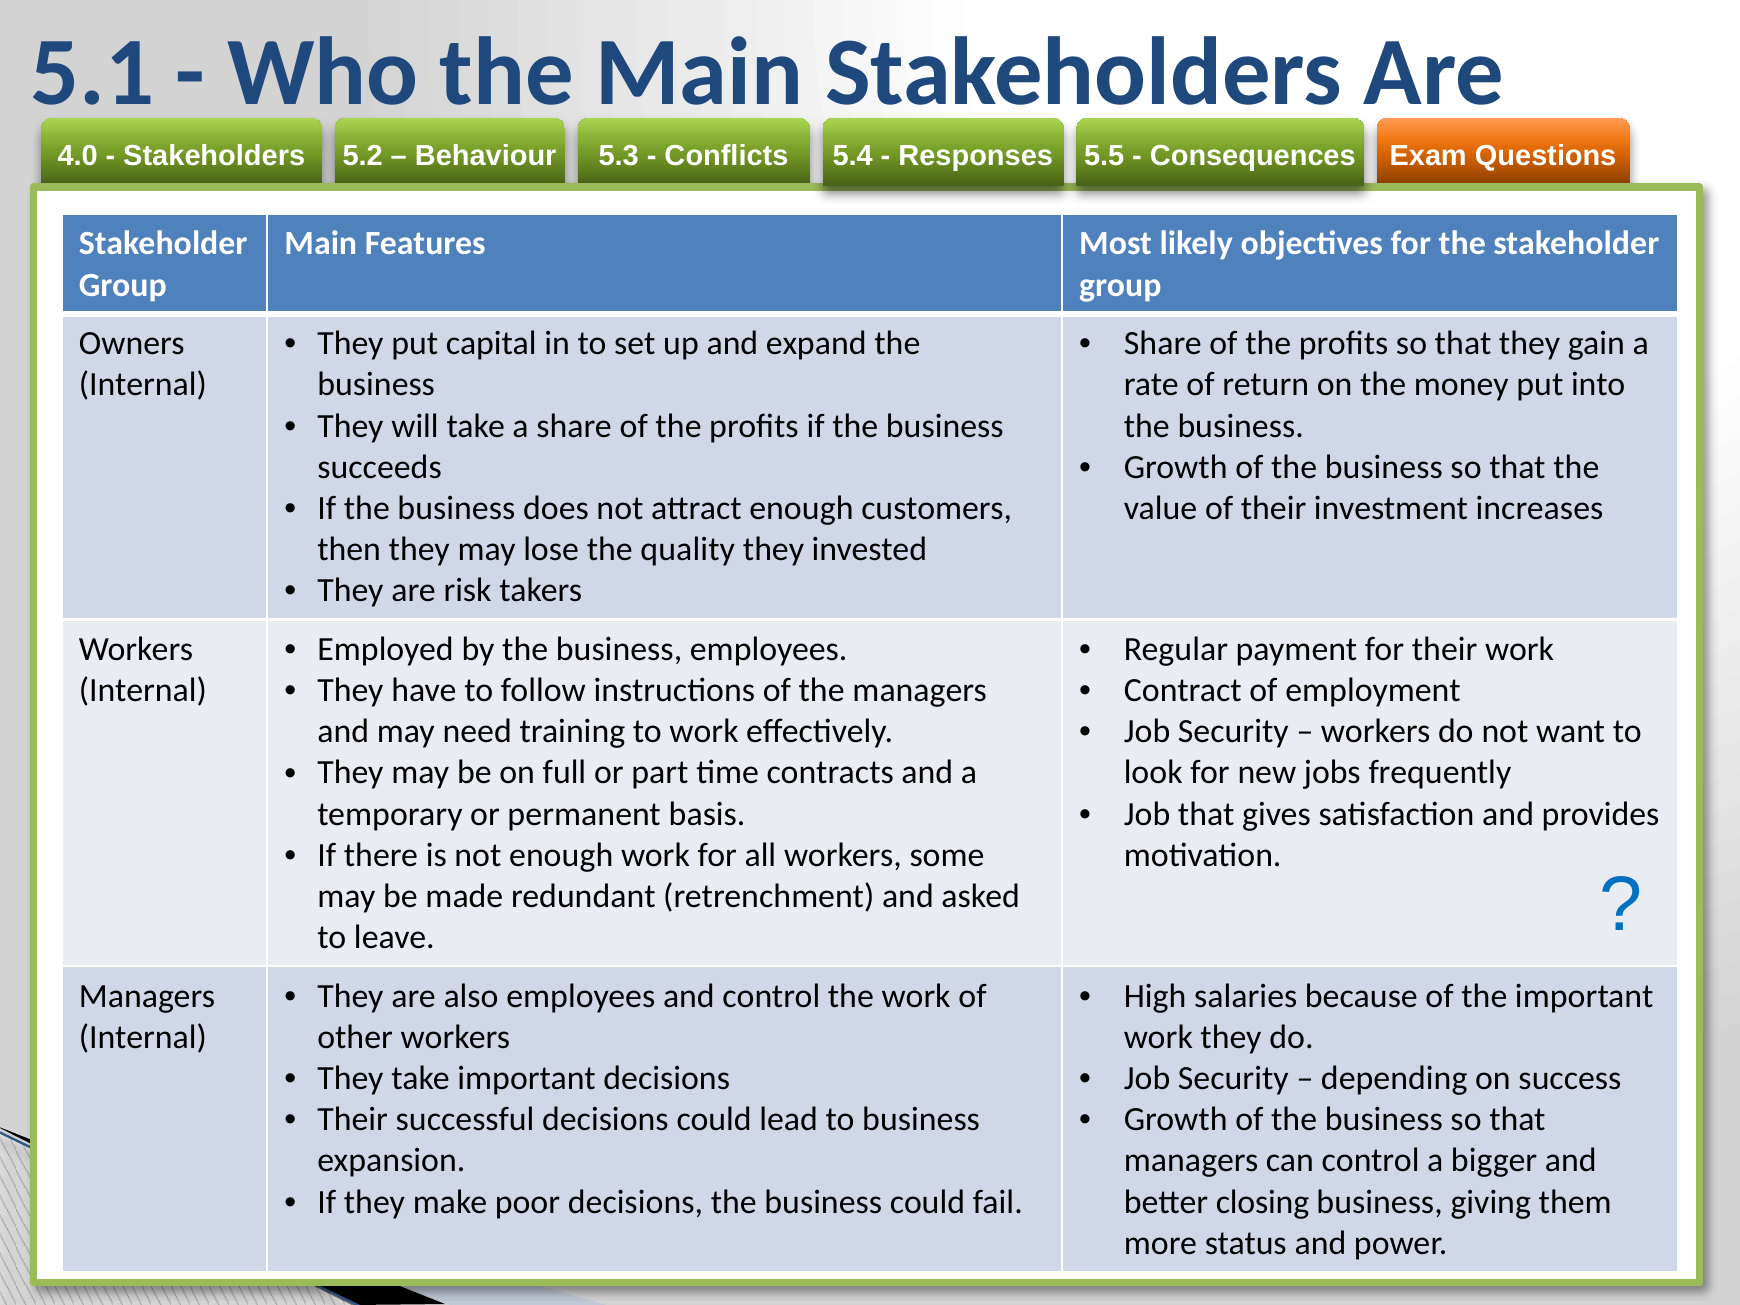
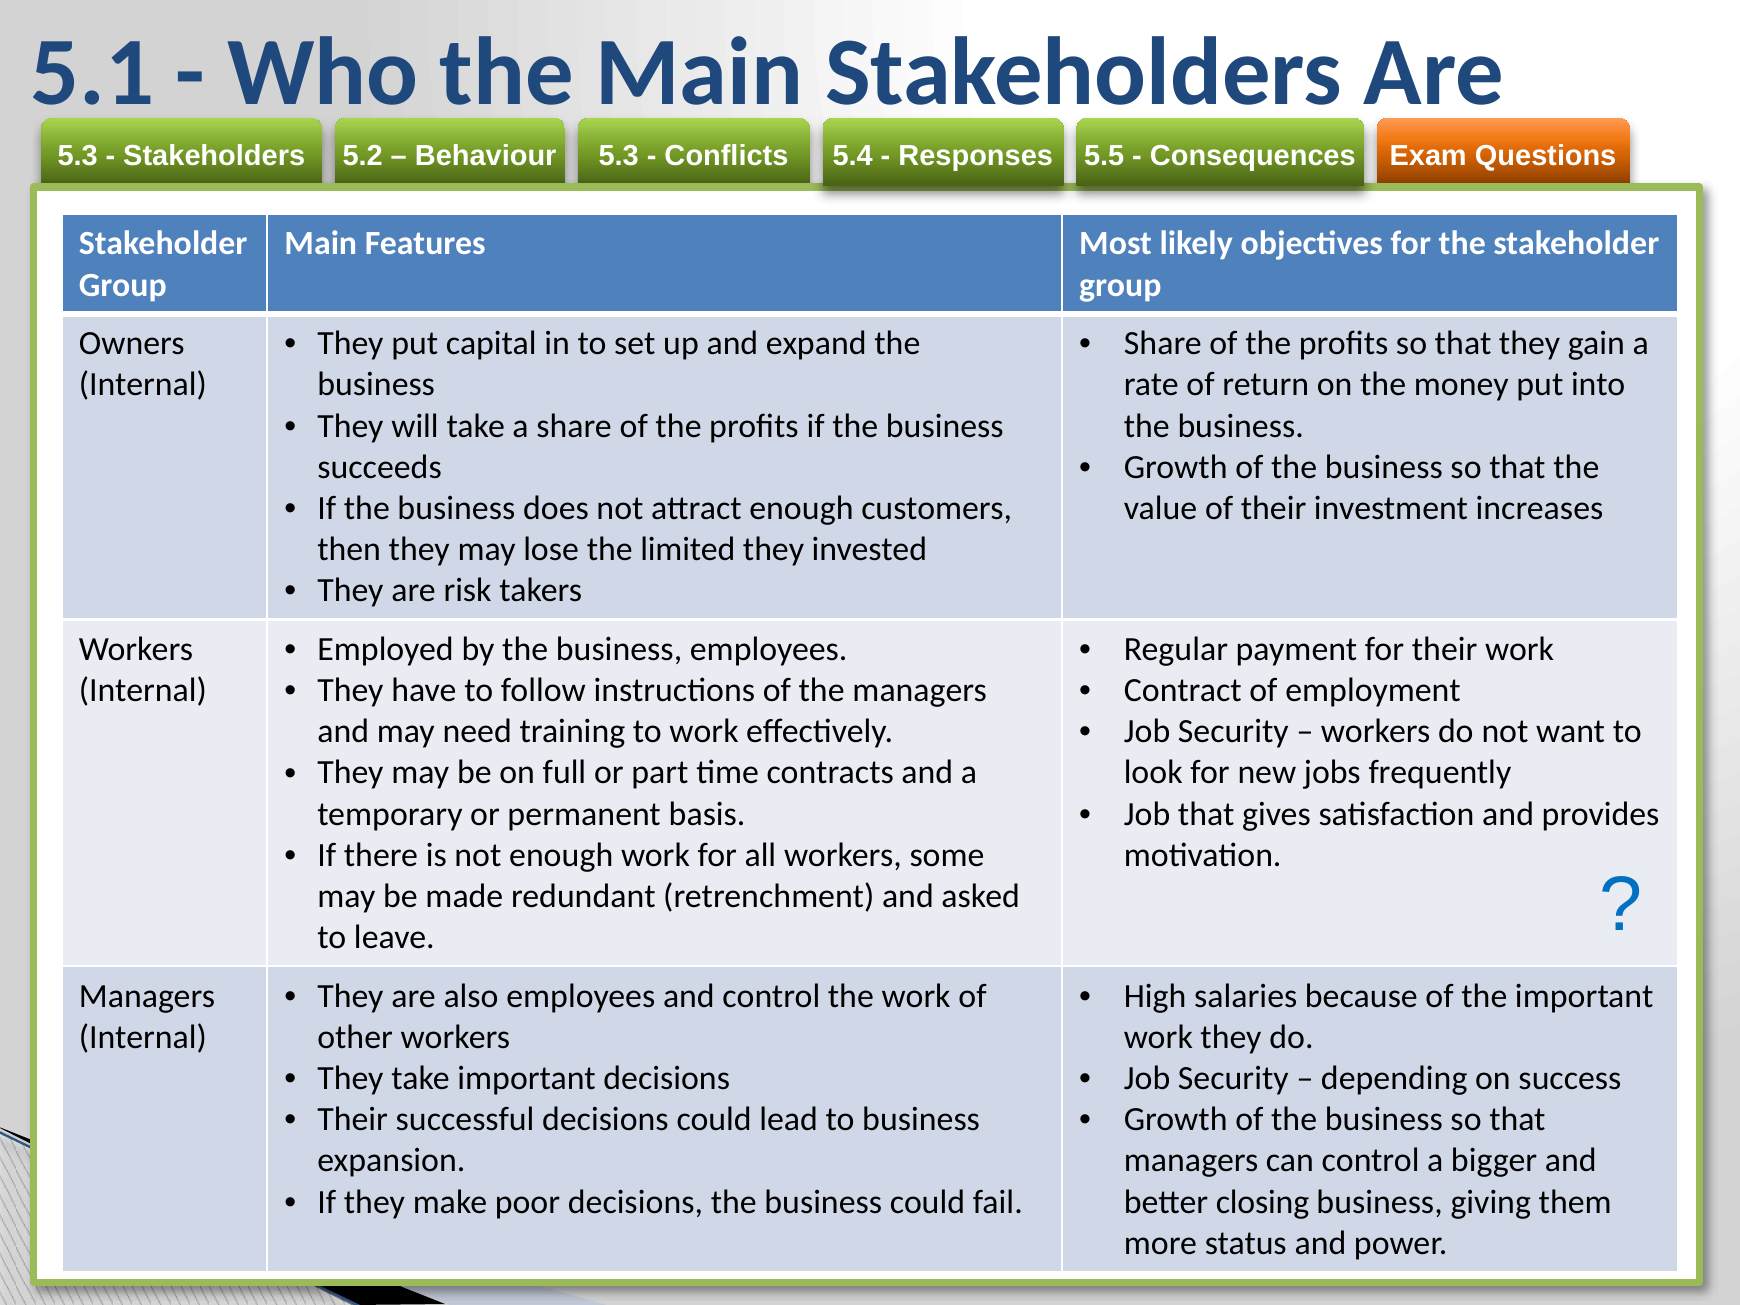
4.0: 4.0 -> 5.3 (78, 156)
quality: quality -> limited (688, 549)
